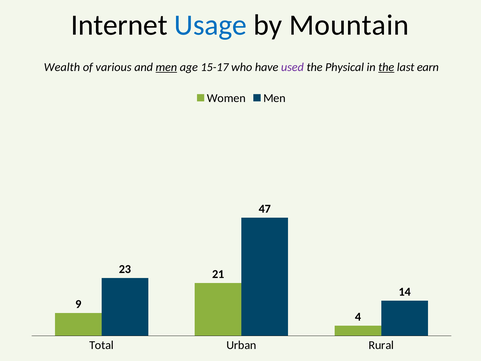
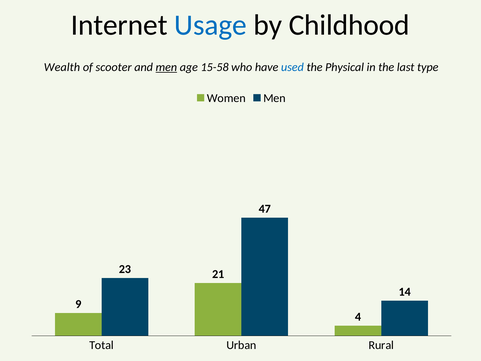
Mountain: Mountain -> Childhood (349, 25)
various: various -> scooter (114, 67)
15-17: 15-17 -> 15-58 (215, 67)
used colour: purple -> blue (292, 67)
the underline: present -> none (386, 67)
earn: earn -> type (428, 67)
